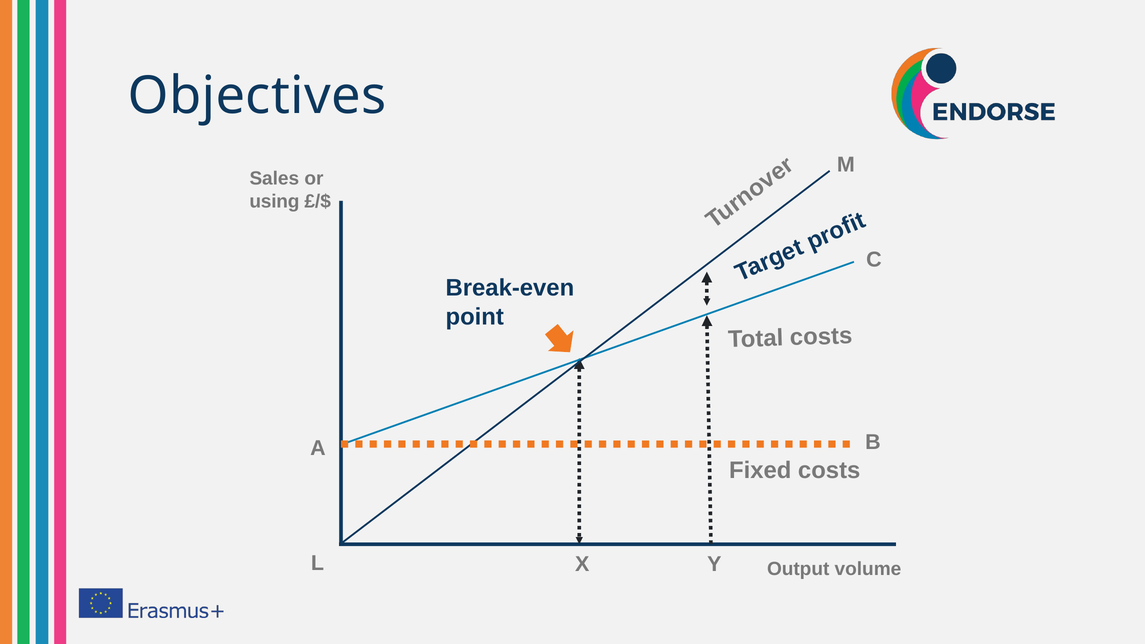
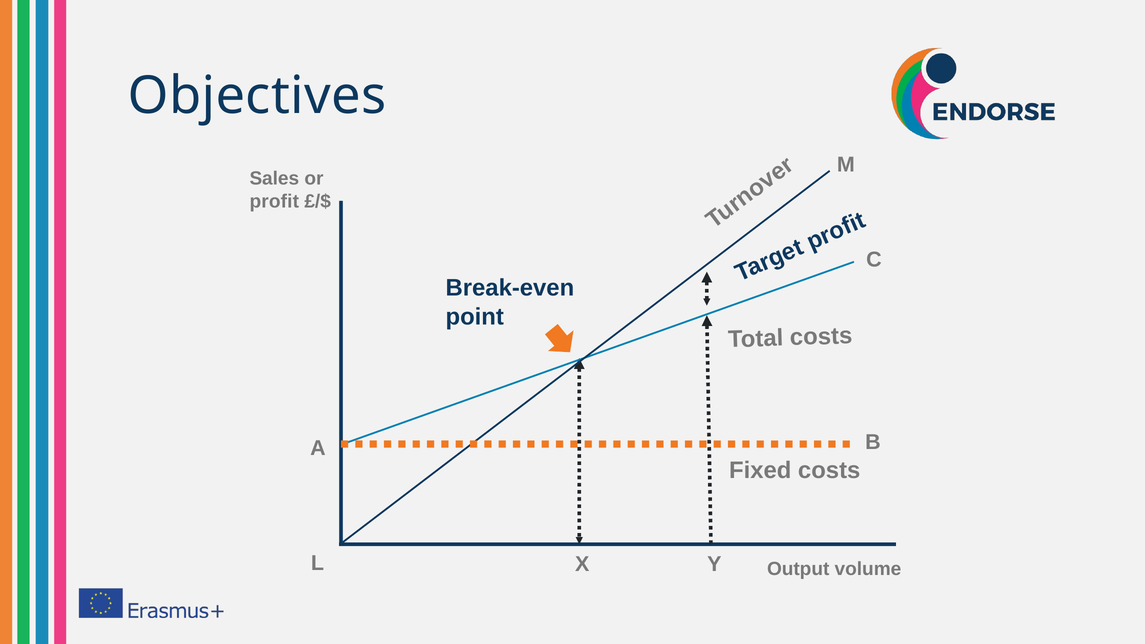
using: using -> profit (274, 202)
